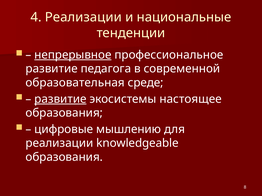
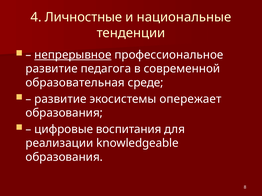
4 Реализации: Реализации -> Личностные (83, 17)
развитие underline: present -> none (60, 99)
настоящее: настоящее -> опережает (191, 99)
мышлению: мышлению -> воспитания (129, 130)
